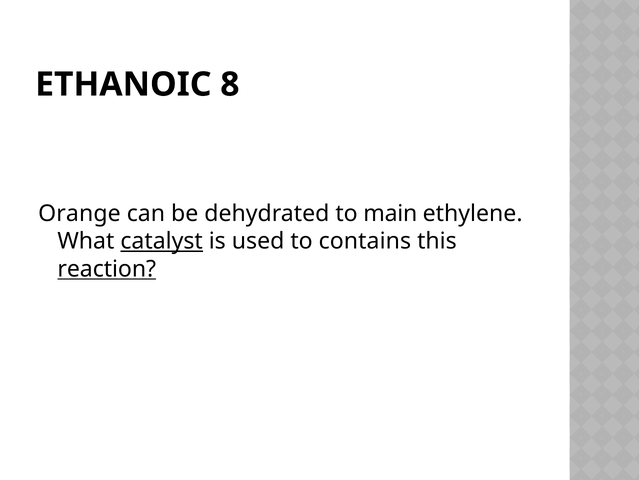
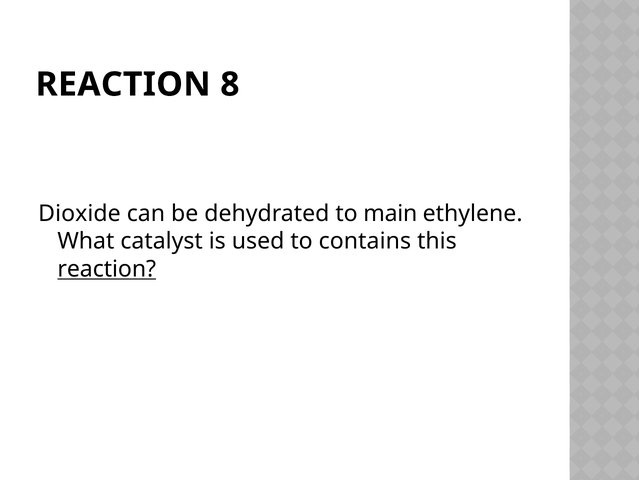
ETHANOIC: ETHANOIC -> REACTION (123, 84)
Orange: Orange -> Dioxide (79, 213)
catalyst underline: present -> none (162, 241)
